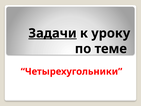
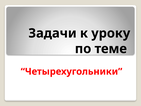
Задачи underline: present -> none (53, 33)
